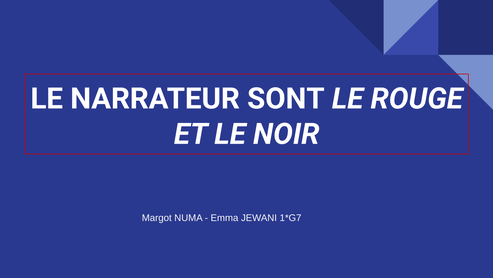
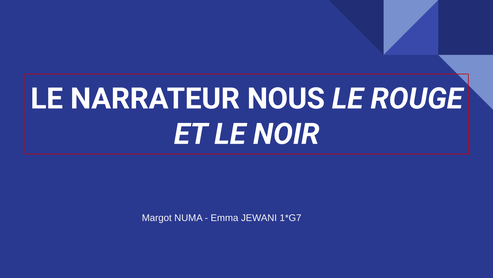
SONT: SONT -> NOUS (286, 99)
